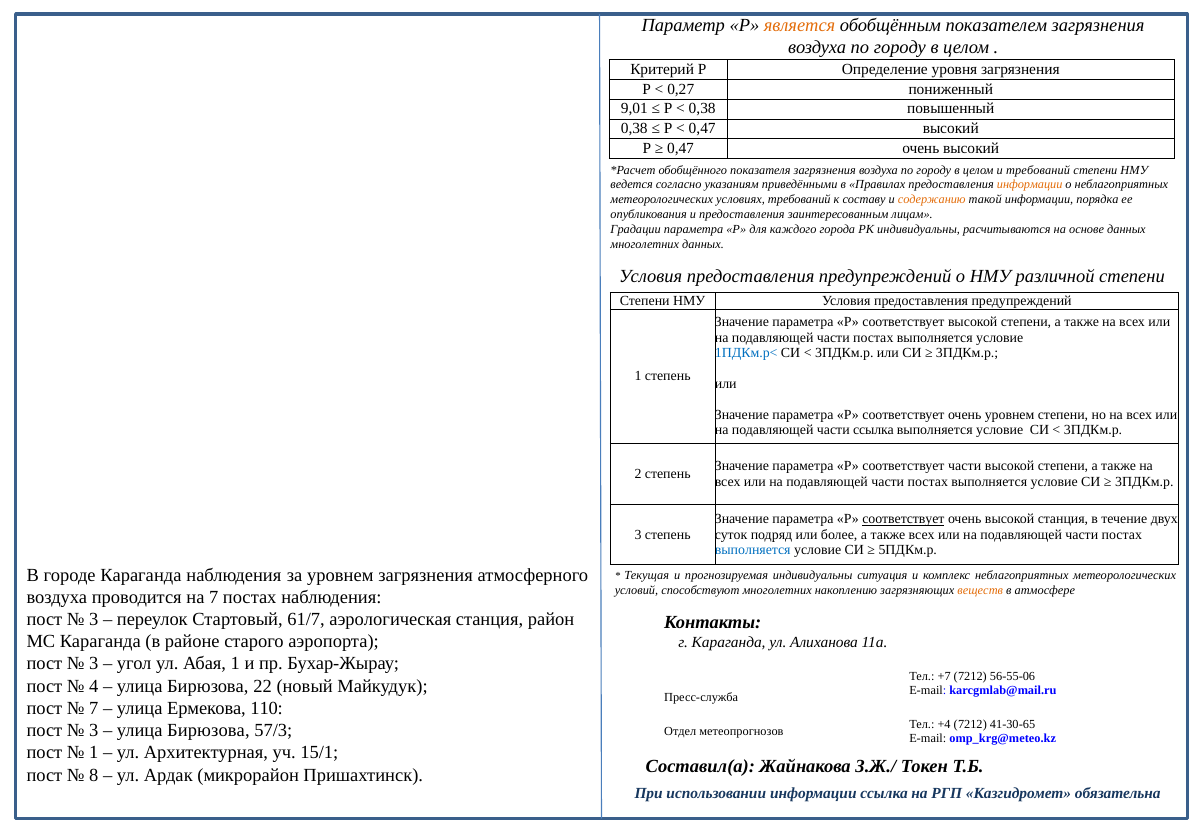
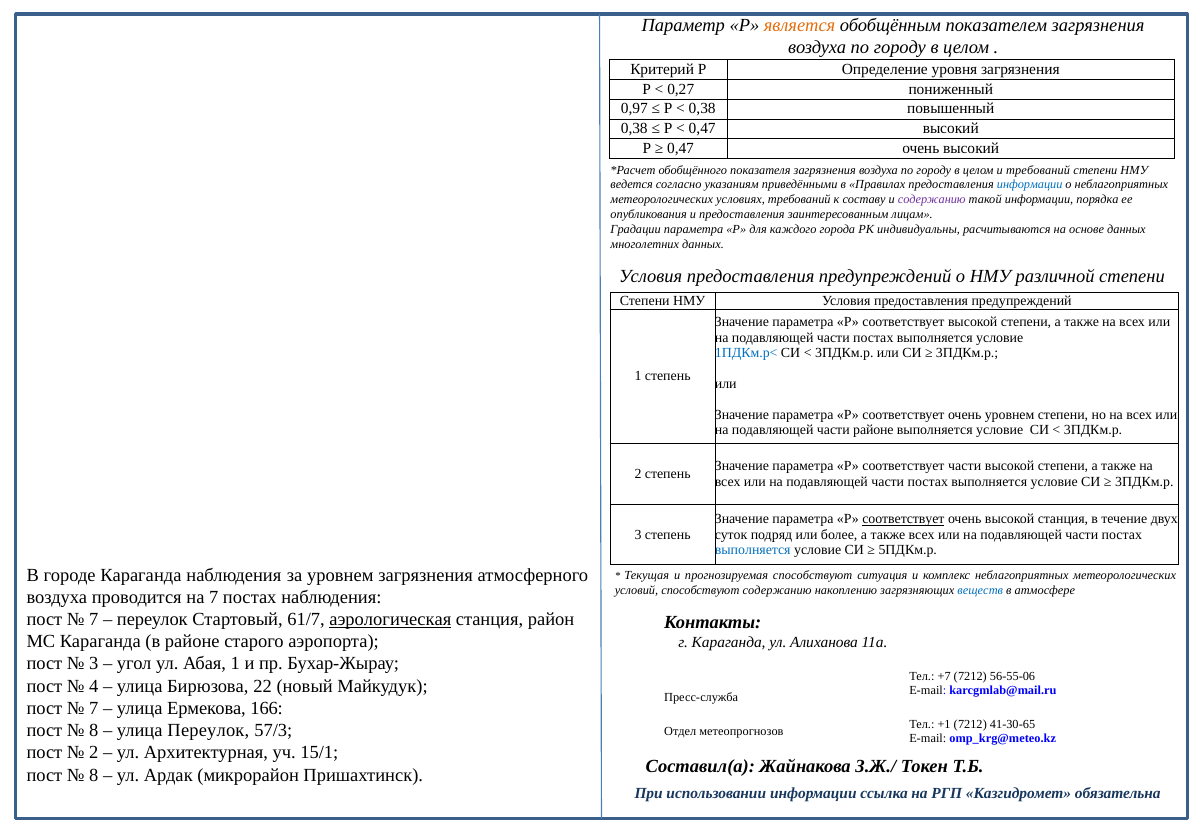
9,01: 9,01 -> 0,97 (634, 109)
информации colour: orange -> blue (1030, 185)
содержанию colour: orange -> purple (932, 200)
части ссылка: ссылка -> районе (873, 430)
прогнозируемая индивидуальны: индивидуальны -> способствуют (813, 576)
способствуют многолетних: многолетних -> содержанию (777, 591)
веществ colour: orange -> blue (980, 591)
3: 3 -> 7 (94, 619)
аэрологическая underline: none -> present (390, 619)
110: 110 -> 166 (267, 708)
+4: +4 -> +1 (944, 724)
3: 3 -> 8 (94, 730)
Бирюзова: Бирюзова -> Переулок (208, 730)
1: 1 -> 2 (94, 753)
